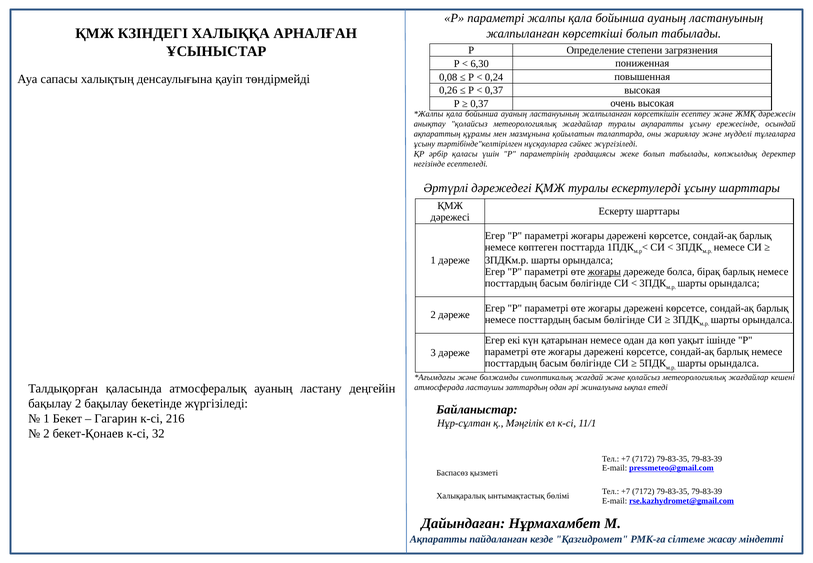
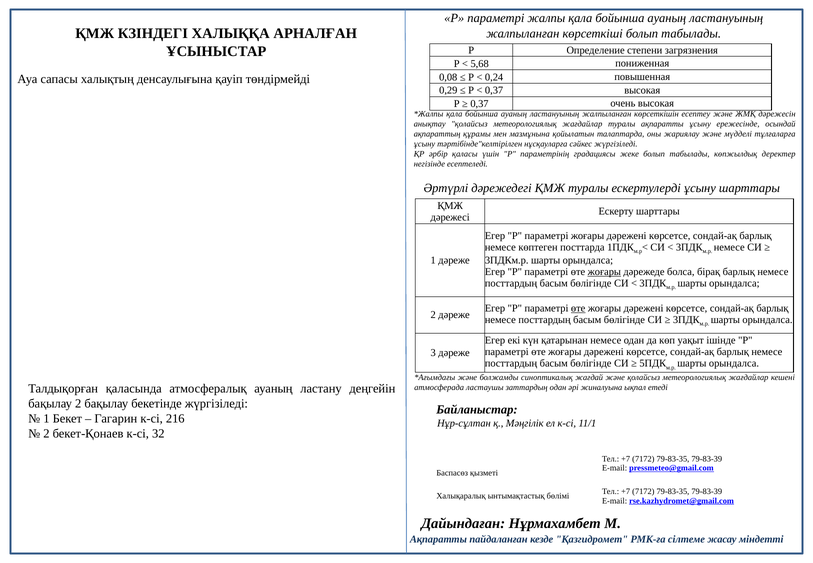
6,30: 6,30 -> 5,68 (480, 64)
0,26: 0,26 -> 0,29 (448, 90)
өте underline: none -> present (578, 308)
